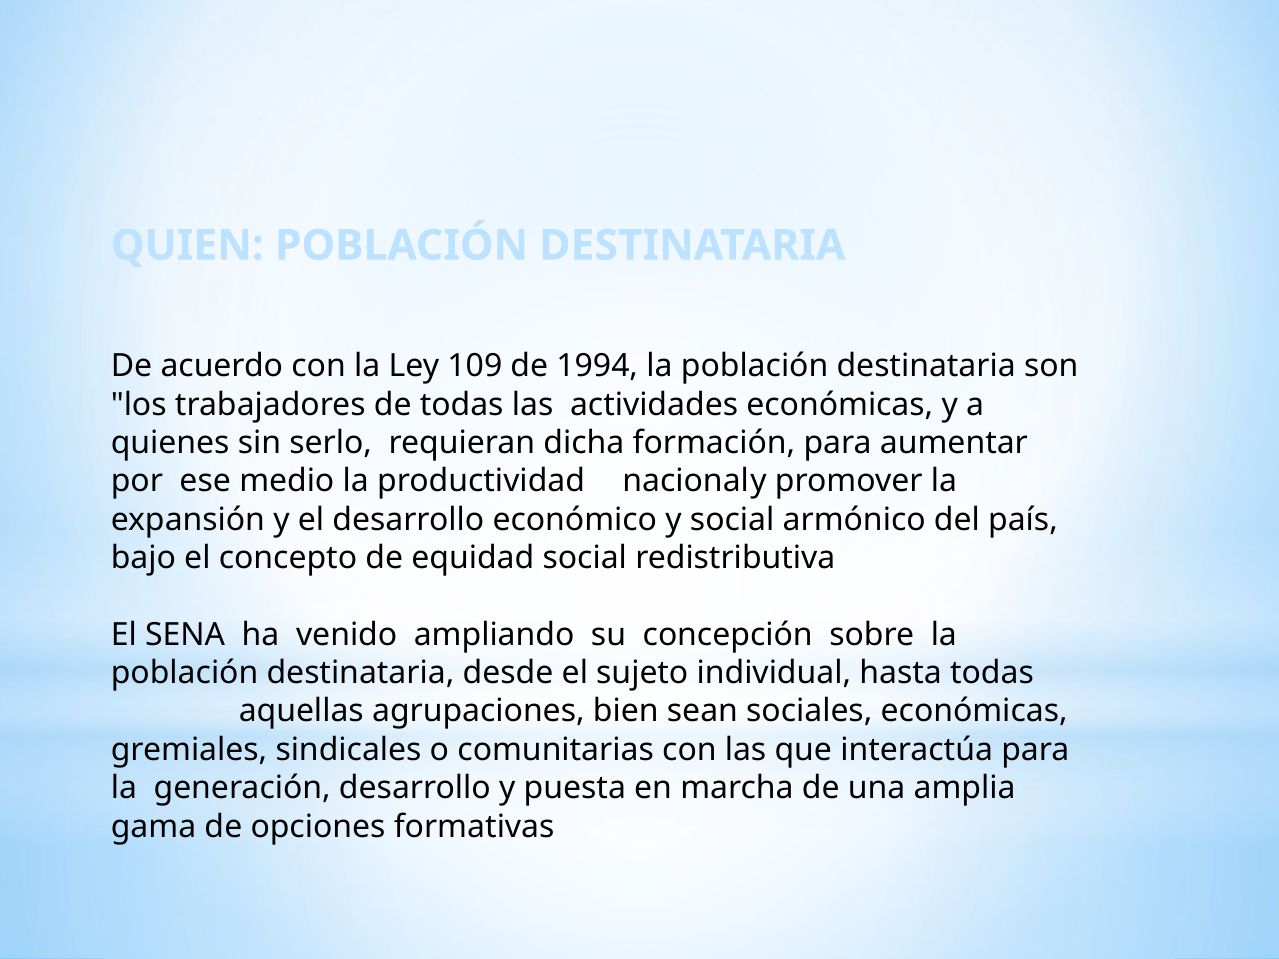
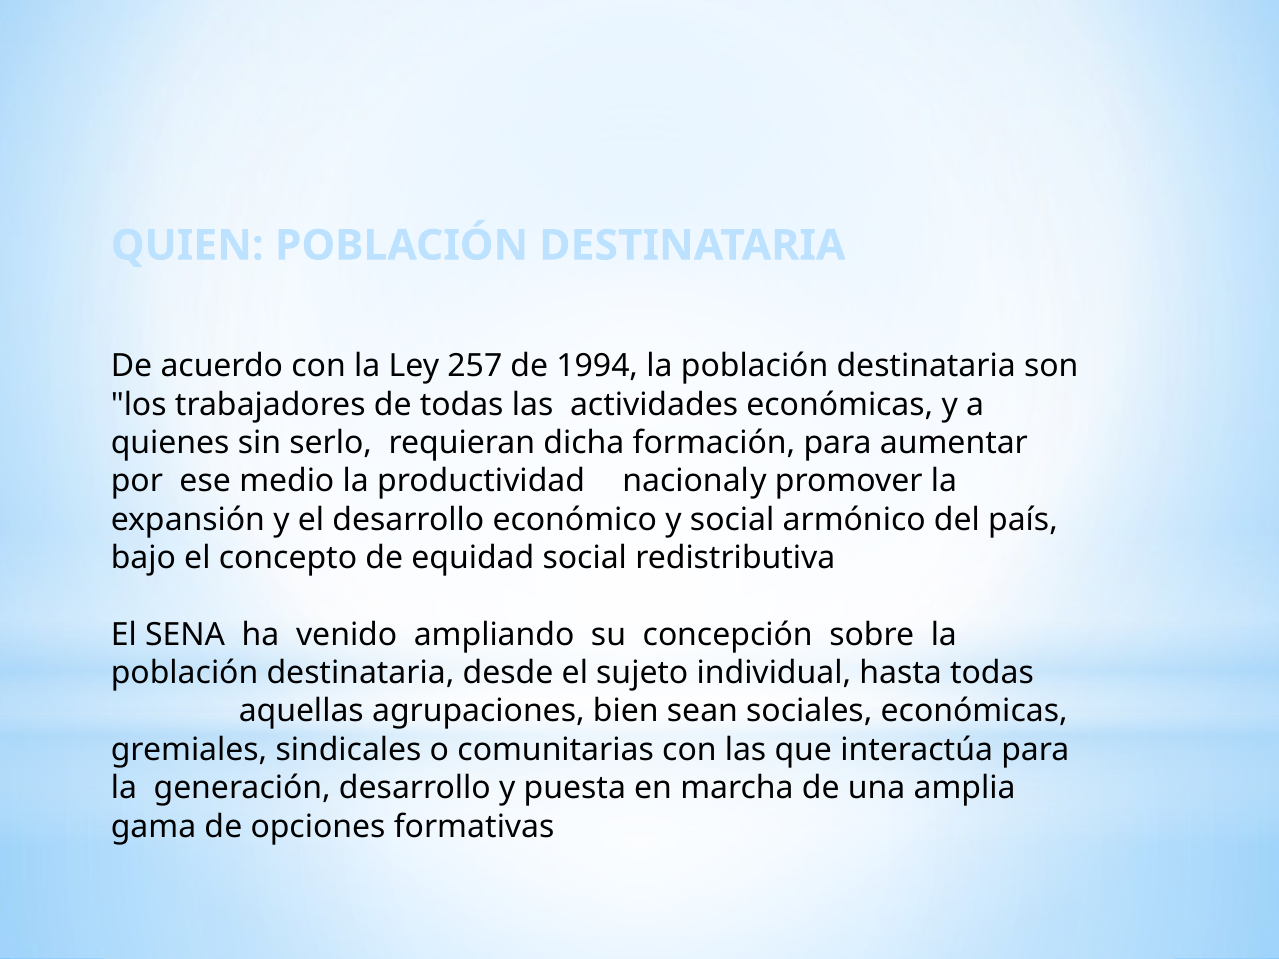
109: 109 -> 257 (475, 366)
